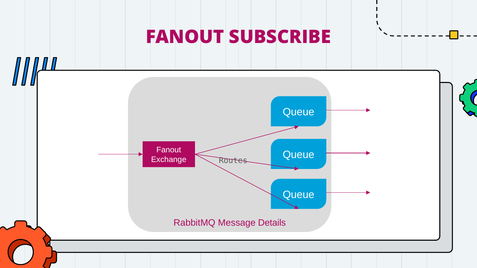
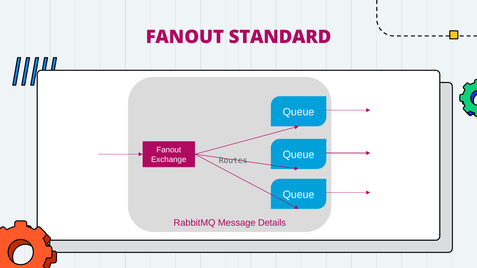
SUBSCRIBE: SUBSCRIBE -> STANDARD (280, 37)
